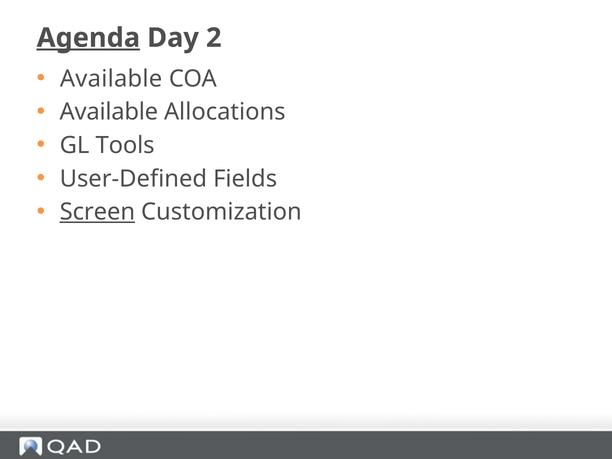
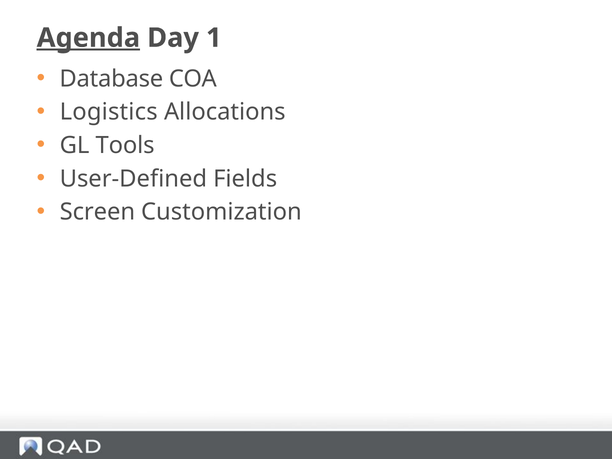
2: 2 -> 1 (214, 38)
Available: Available -> Database (111, 79)
Available: Available -> Logistics (109, 112)
Screen underline: present -> none (97, 212)
